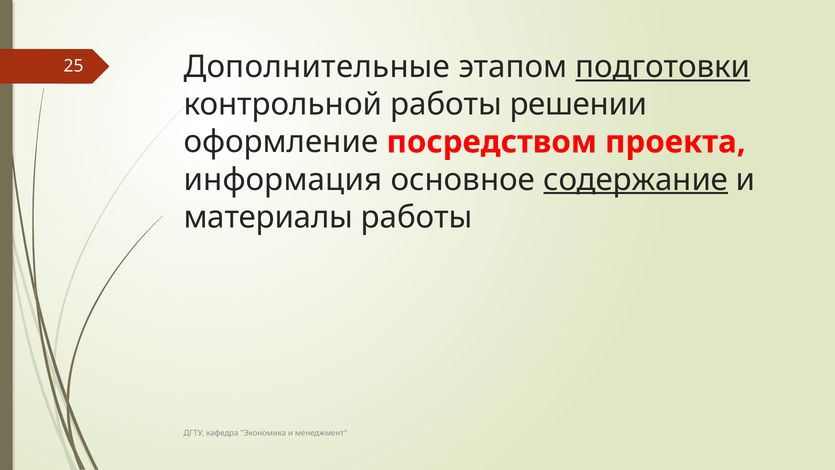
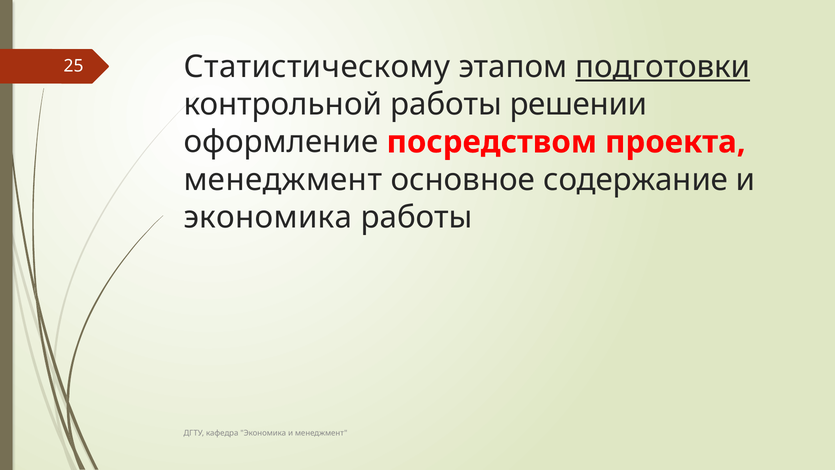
Дополнительные: Дополнительные -> Статистическому (317, 67)
информация: информация -> менеджмент (283, 180)
содержание underline: present -> none (636, 180)
материалы: материалы -> экономика (268, 217)
